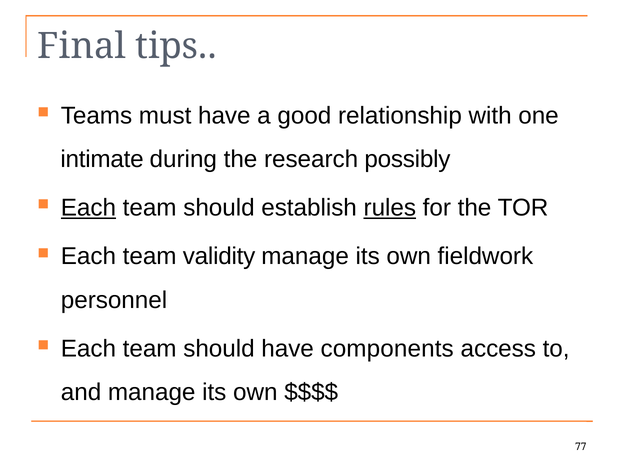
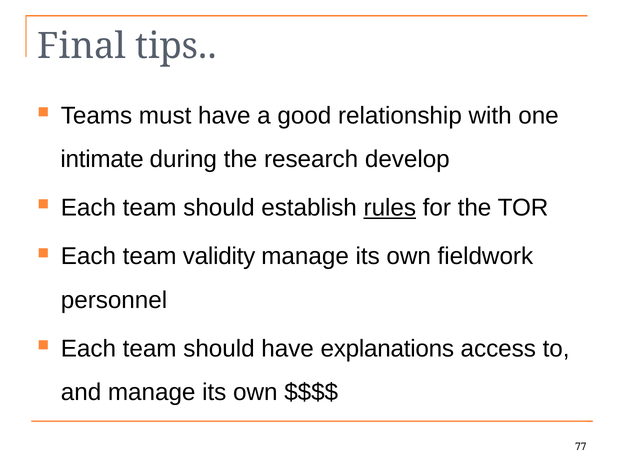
possibly: possibly -> develop (407, 159)
Each underline: present -> none (88, 208)
components: components -> explanations (387, 349)
